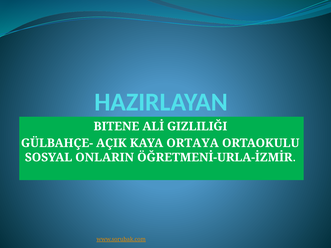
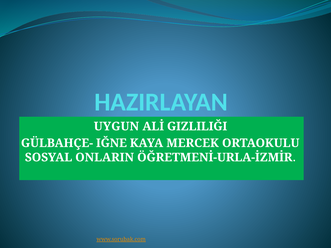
BITENE: BITENE -> UYGUN (116, 127)
AÇIK: AÇIK -> IĞNE (111, 143)
ORTAYA: ORTAYA -> MERCEK (193, 143)
